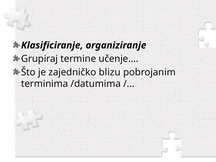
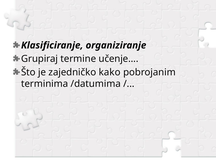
blizu: blizu -> kako (110, 72)
